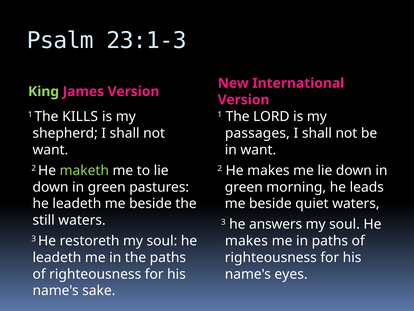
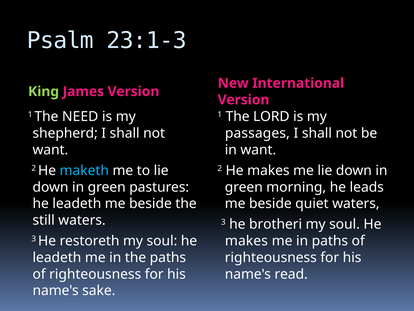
KILLS: KILLS -> NEED (80, 117)
maketh colour: light green -> light blue (84, 170)
answers: answers -> brotheri (276, 224)
eyes: eyes -> read (291, 274)
